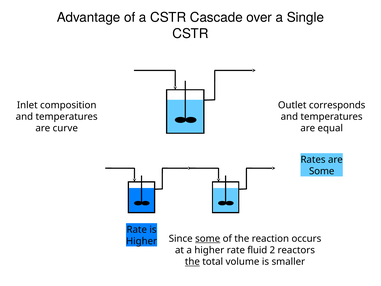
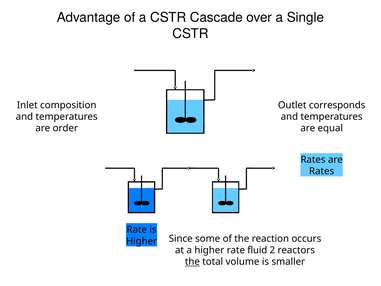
curve: curve -> order (65, 128)
Some: Some -> Rates (322, 171)
some underline: present -> none (208, 238)
